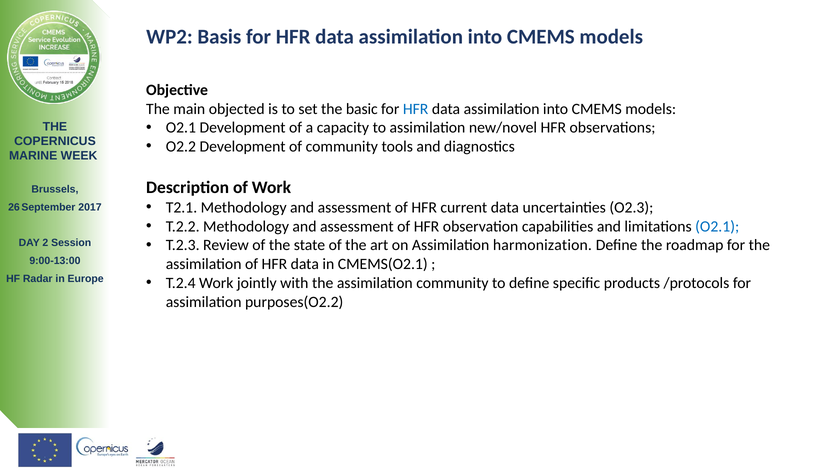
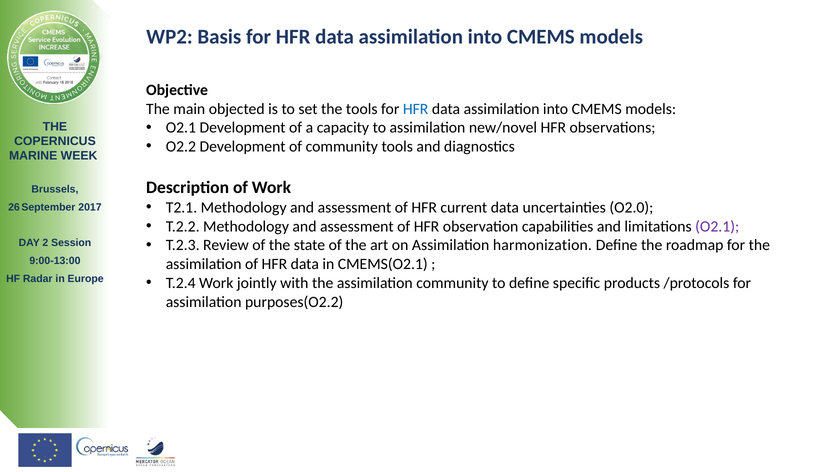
the basic: basic -> tools (362, 109)
O2.3: O2.3 -> O2.0 (631, 207)
O2.1 colour: blue -> purple (717, 226)
